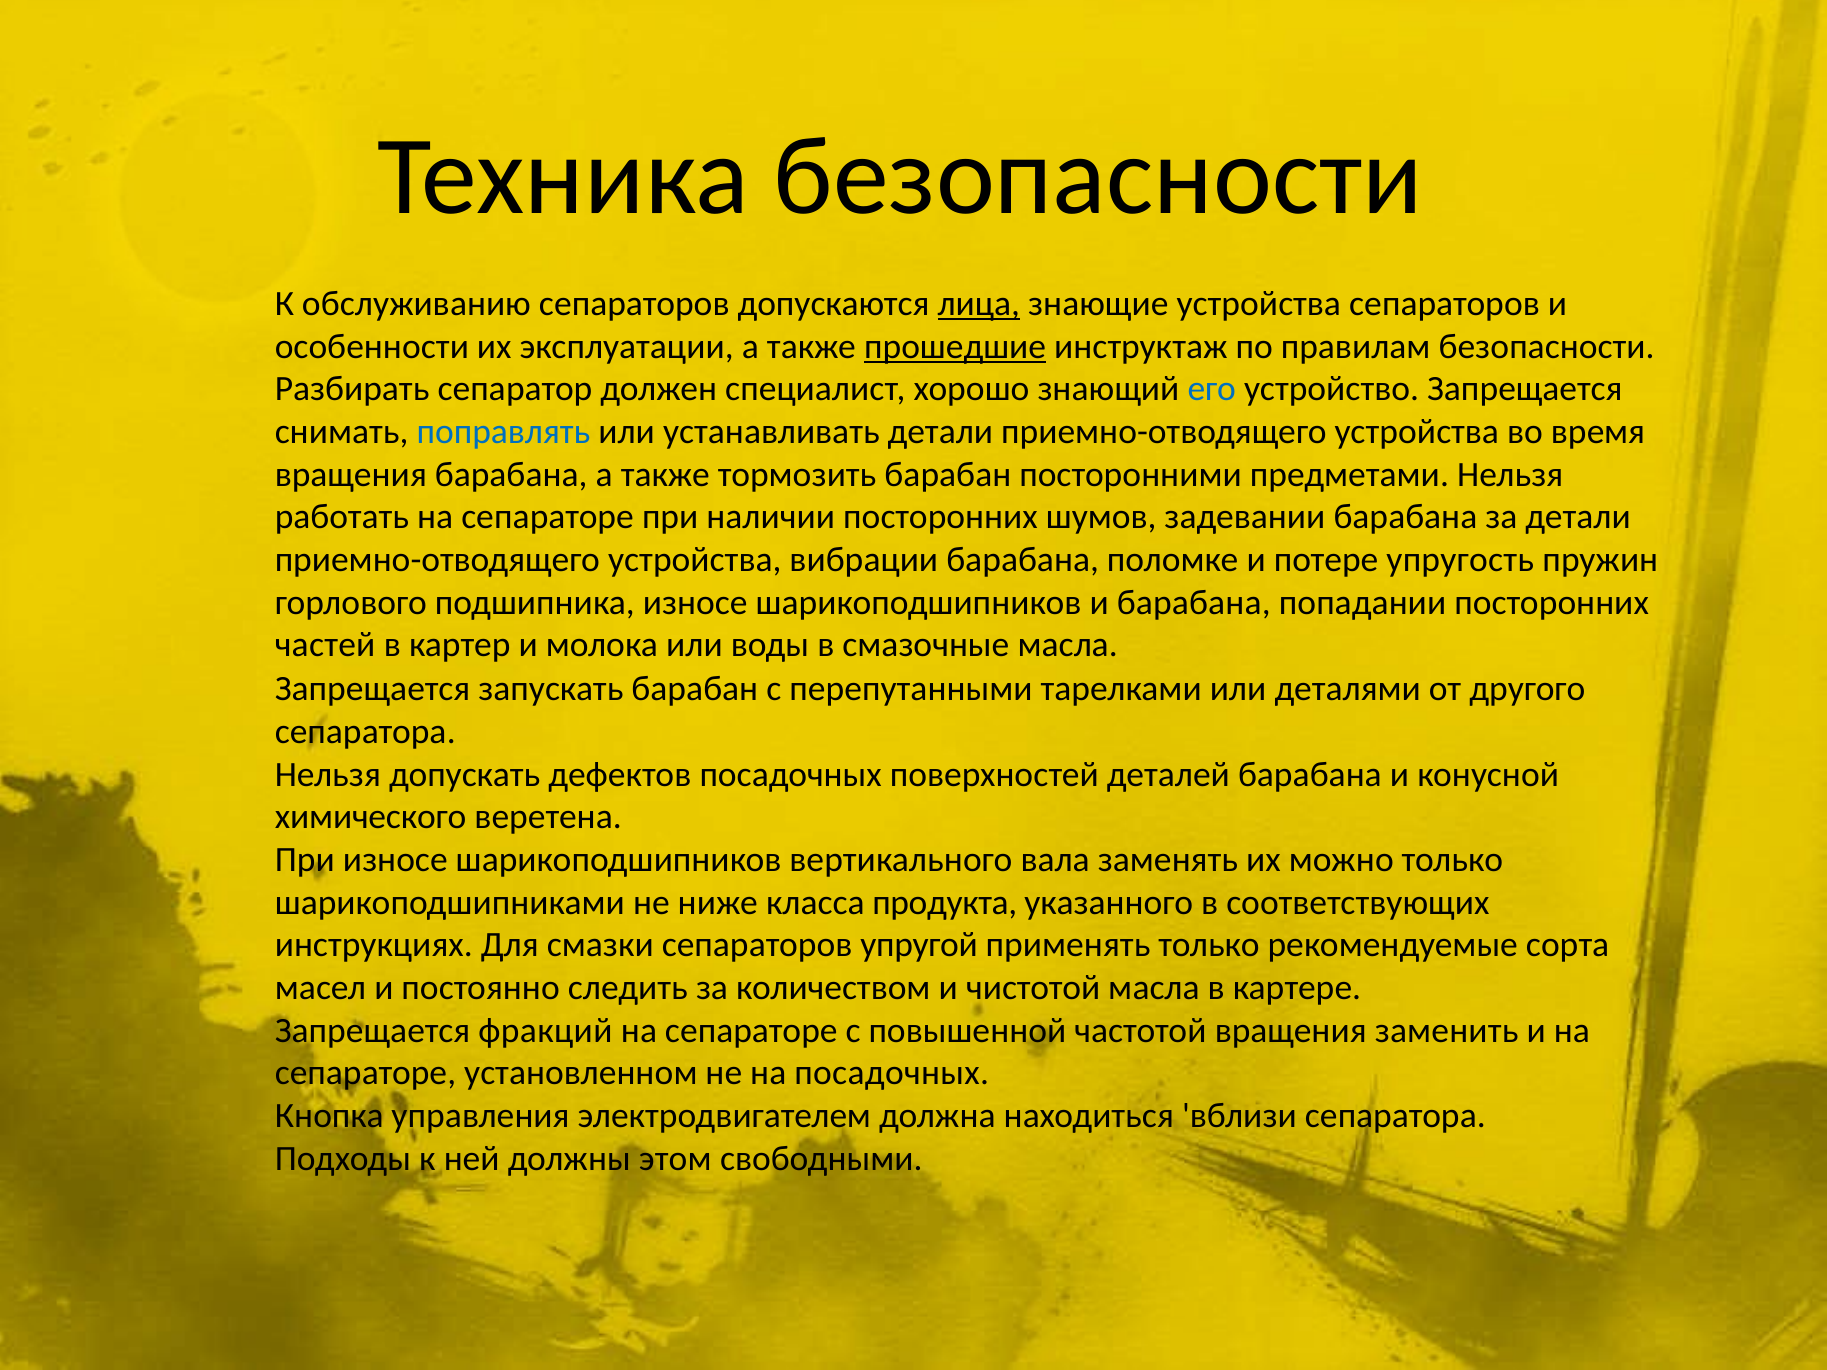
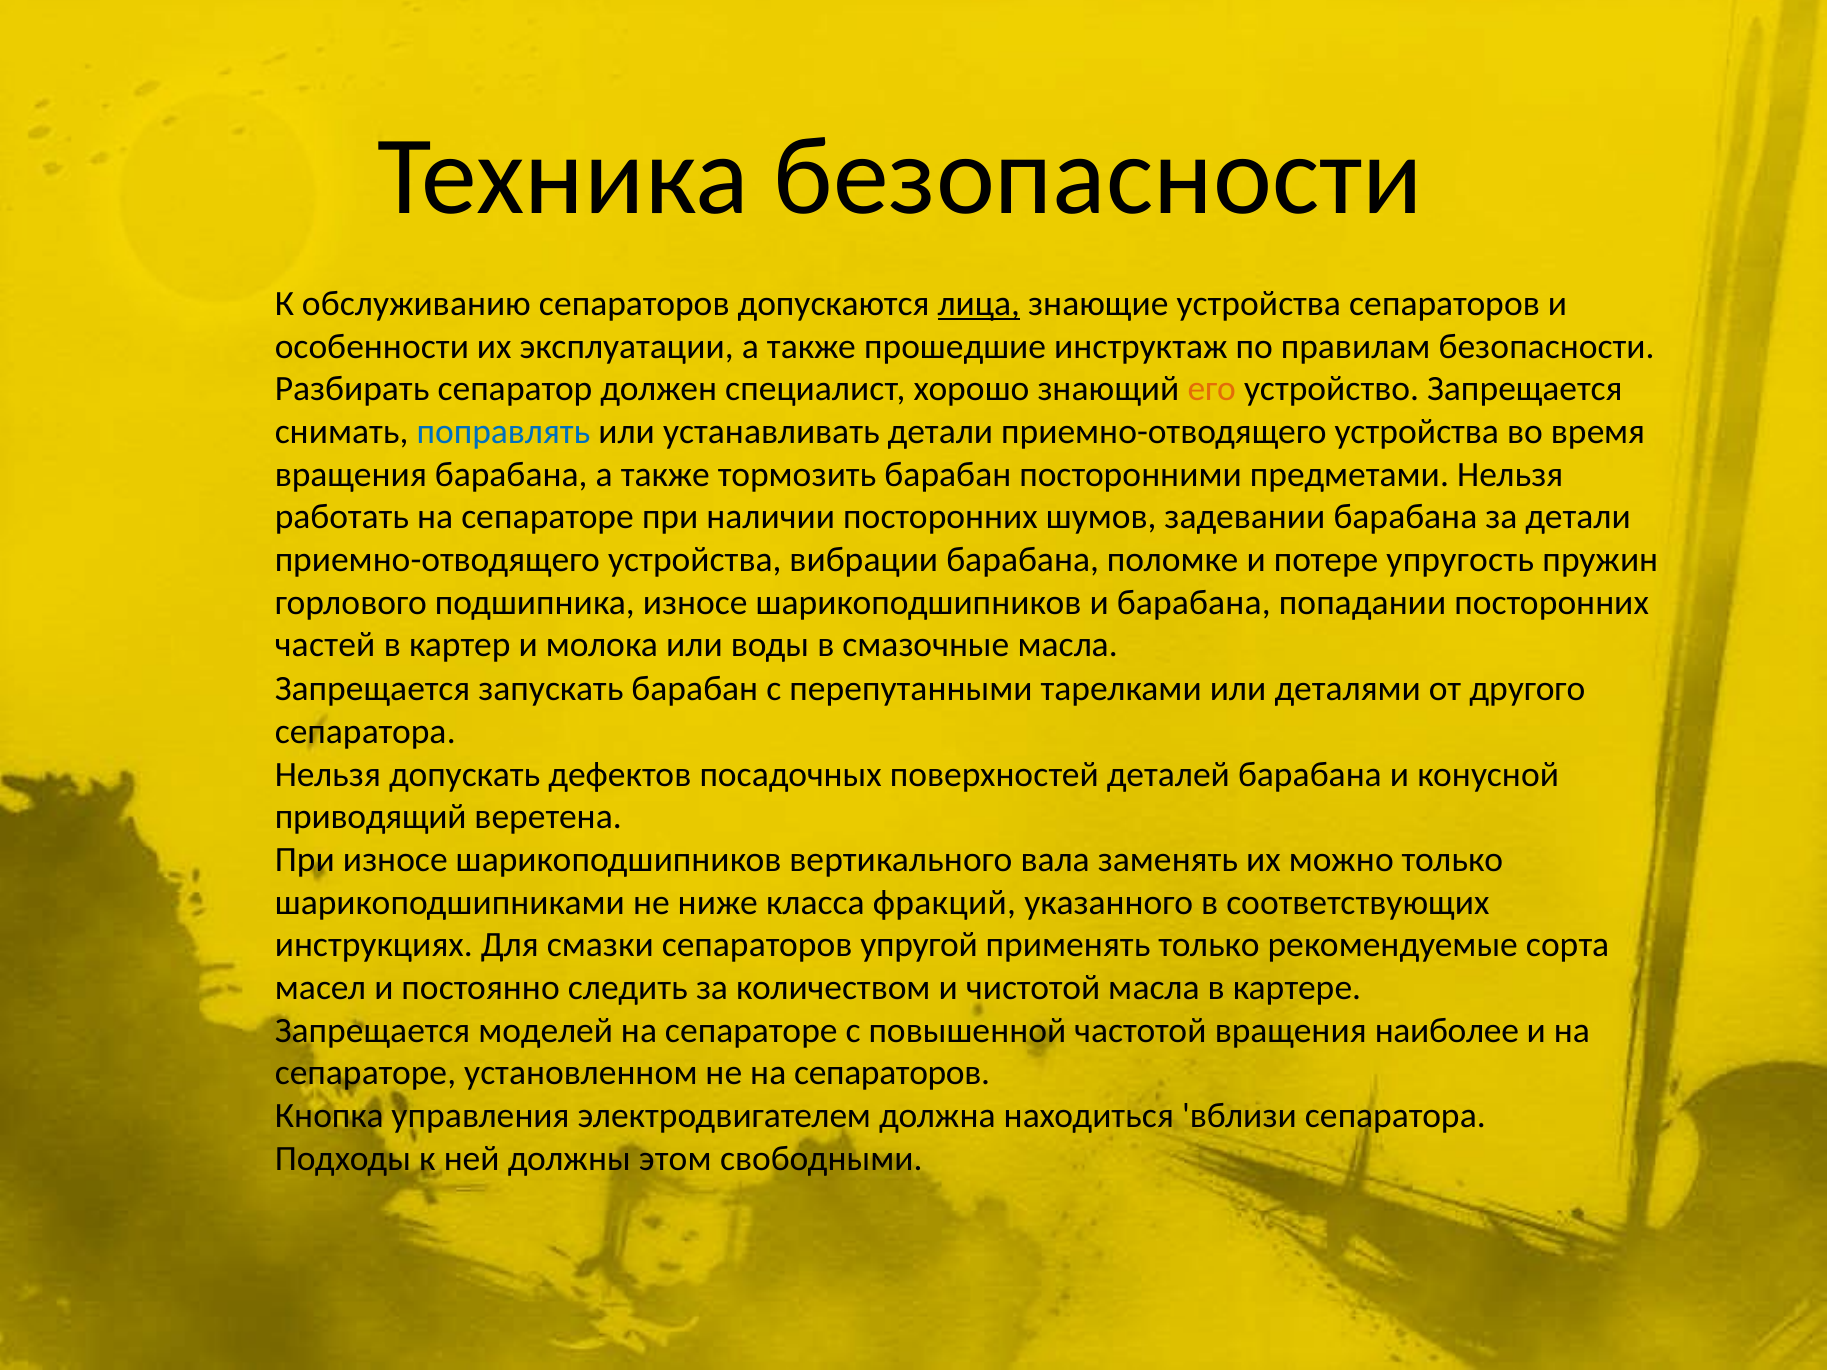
прошедшие underline: present -> none (955, 347)
его colour: blue -> orange (1212, 389)
химического: химического -> приводящий (371, 817)
продукта: продукта -> фракций (944, 903)
фракций: фракций -> моделей (546, 1031)
заменить: заменить -> наиболее (1447, 1031)
на посадочных: посадочных -> сепараторов (892, 1073)
